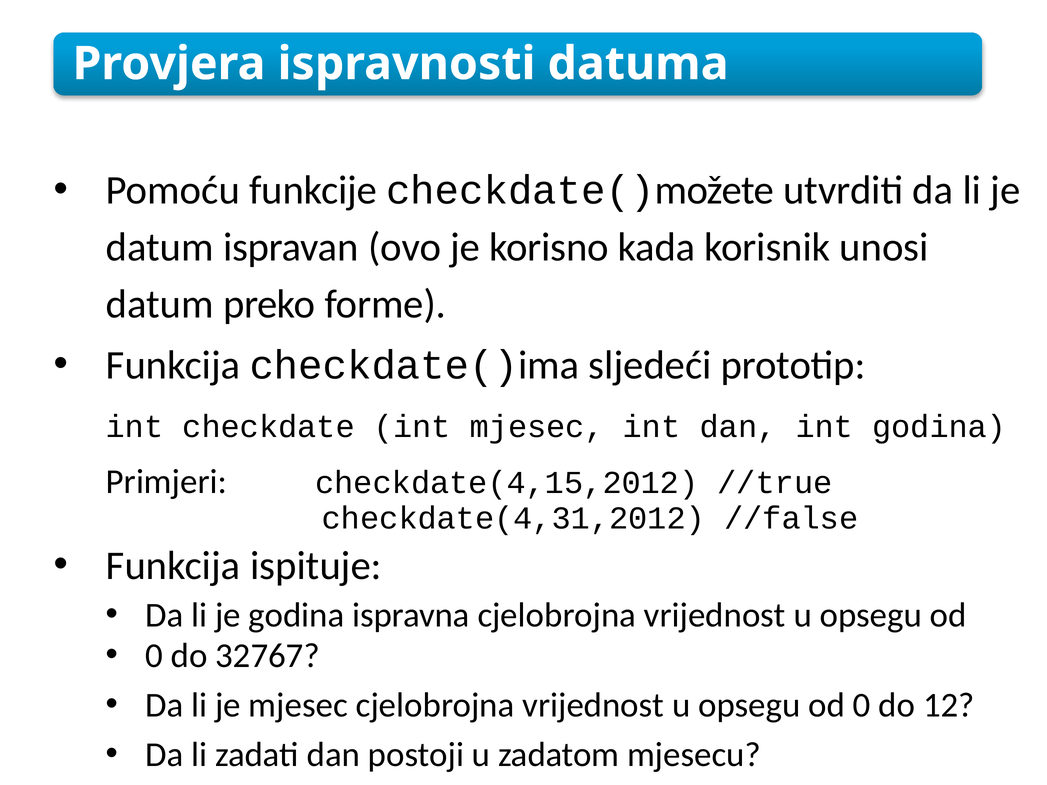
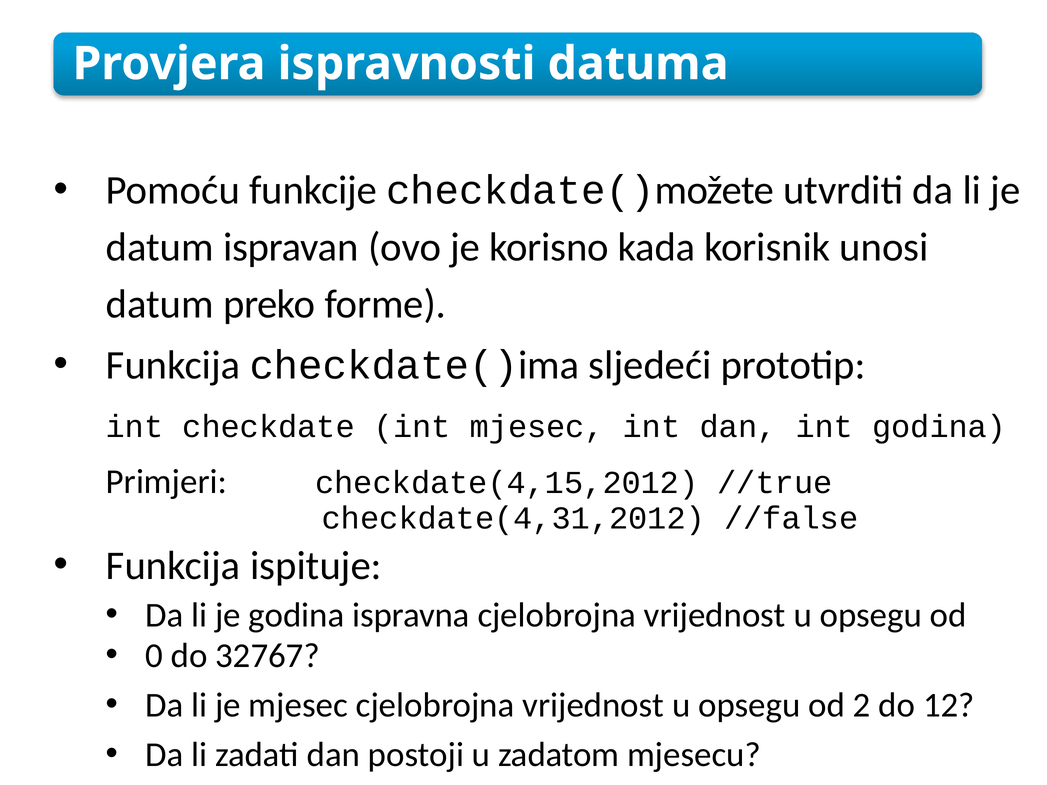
od 0: 0 -> 2 (862, 705)
